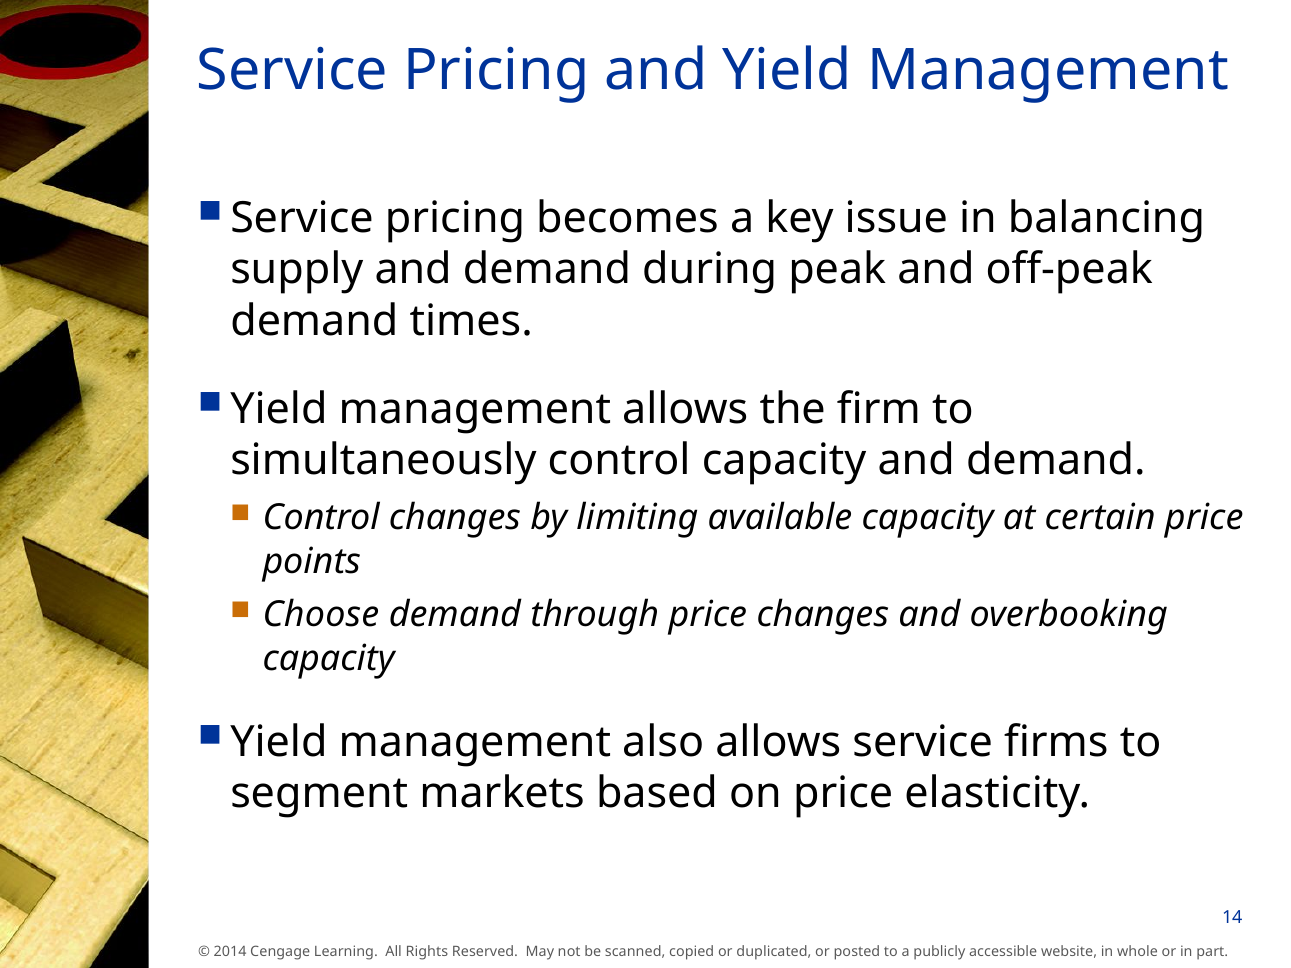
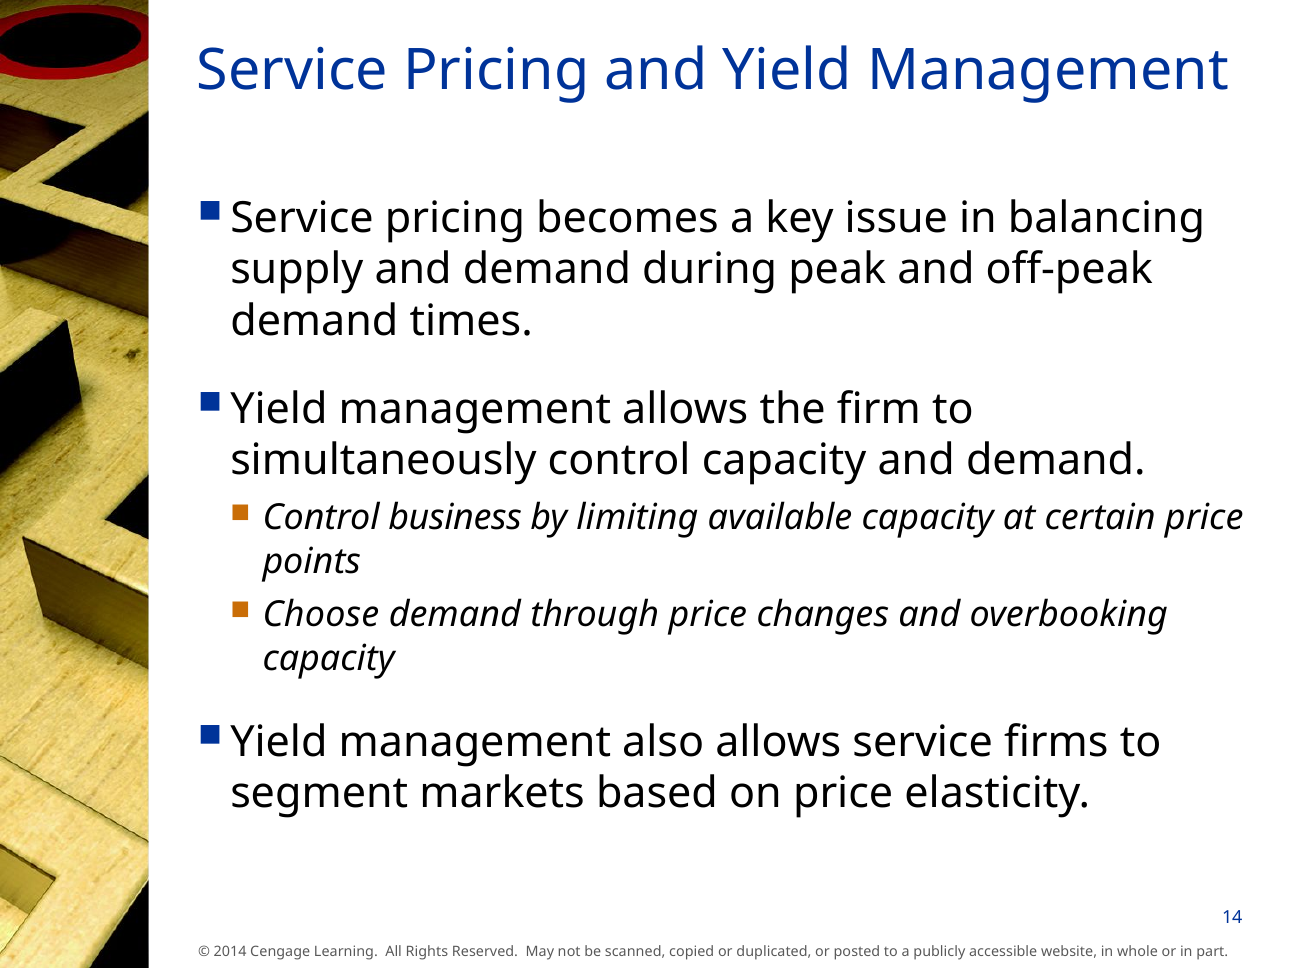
Control changes: changes -> business (455, 518)
